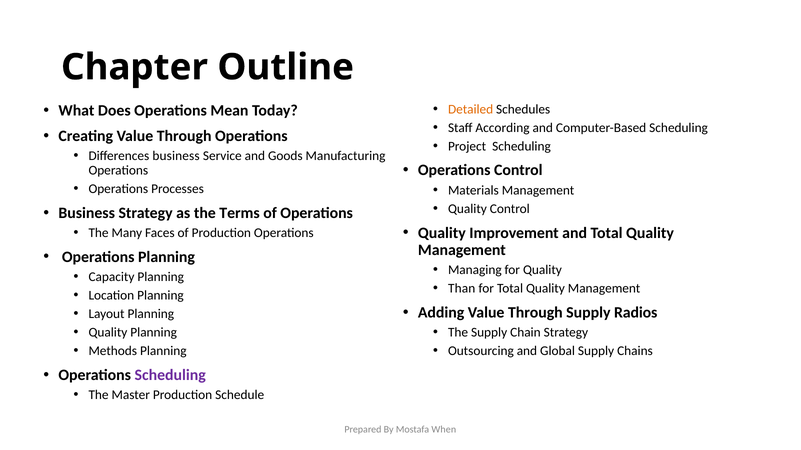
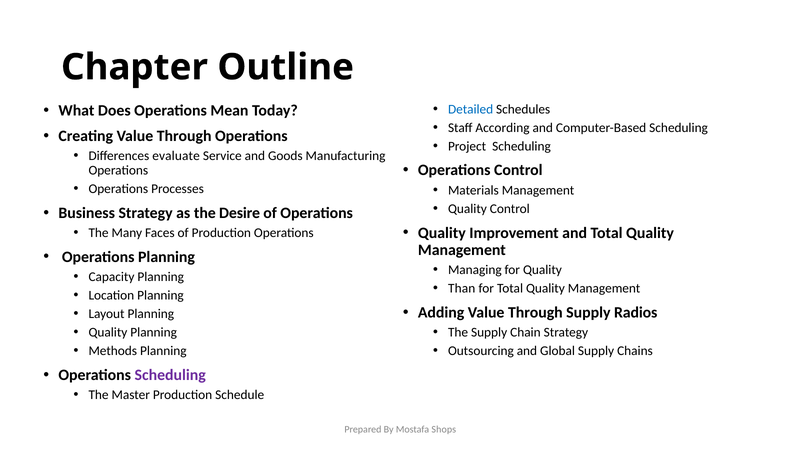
Detailed colour: orange -> blue (471, 109)
Differences business: business -> evaluate (176, 156)
Terms: Terms -> Desire (240, 213)
When: When -> Shops (444, 430)
